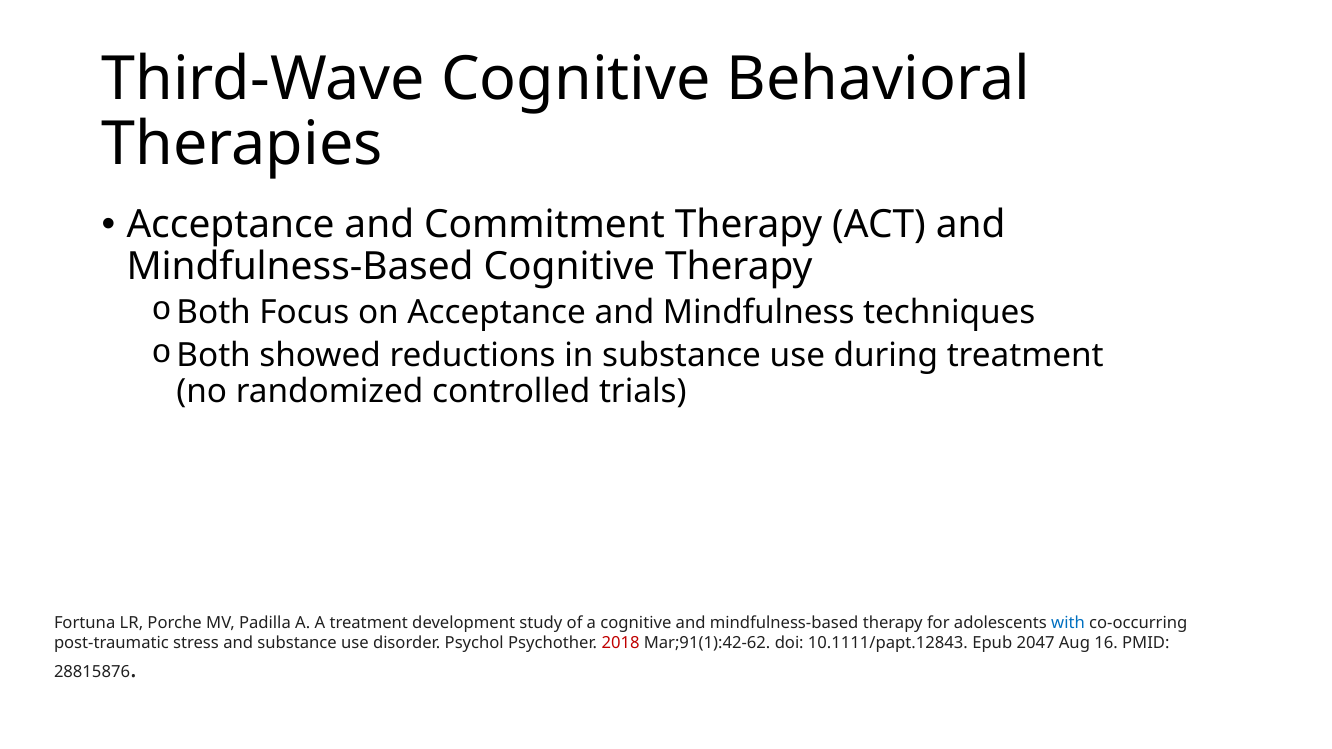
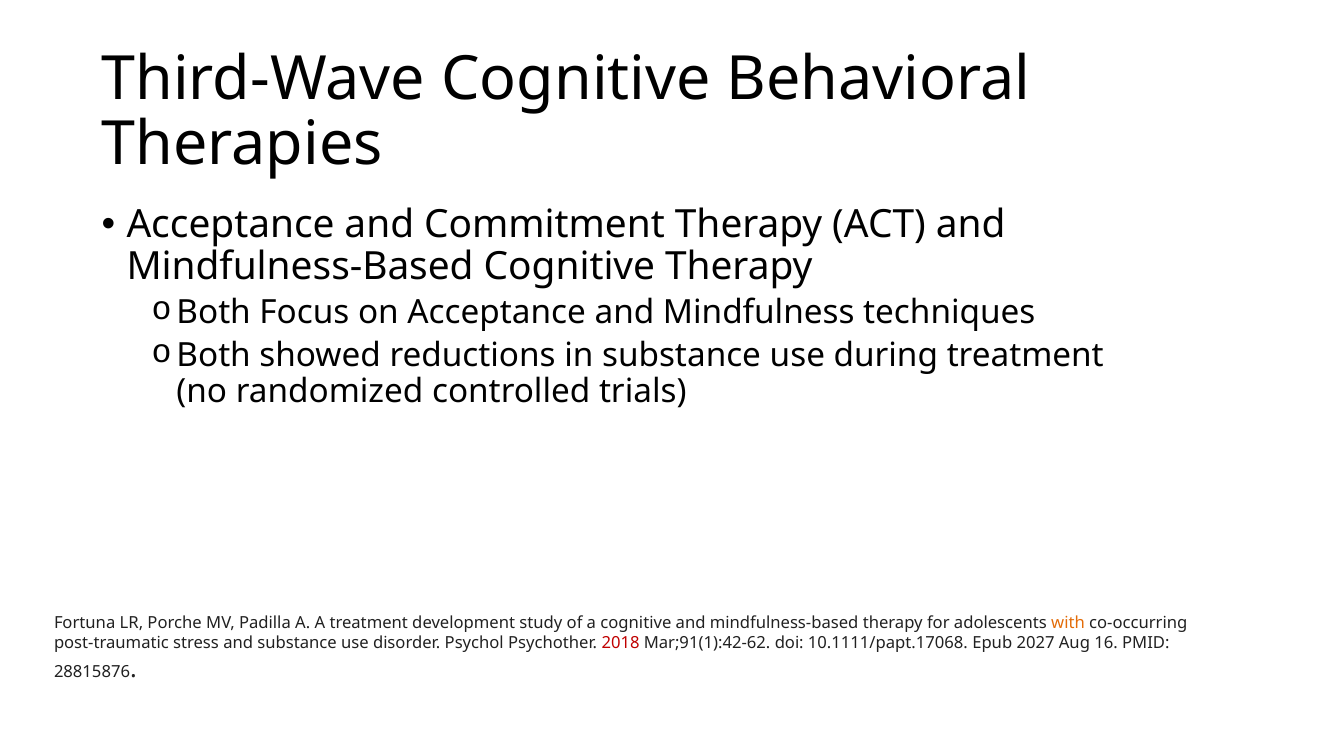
with colour: blue -> orange (1068, 624)
10.1111/papt.12843: 10.1111/papt.12843 -> 10.1111/papt.17068 (888, 644)
2047: 2047 -> 2027 (1036, 644)
